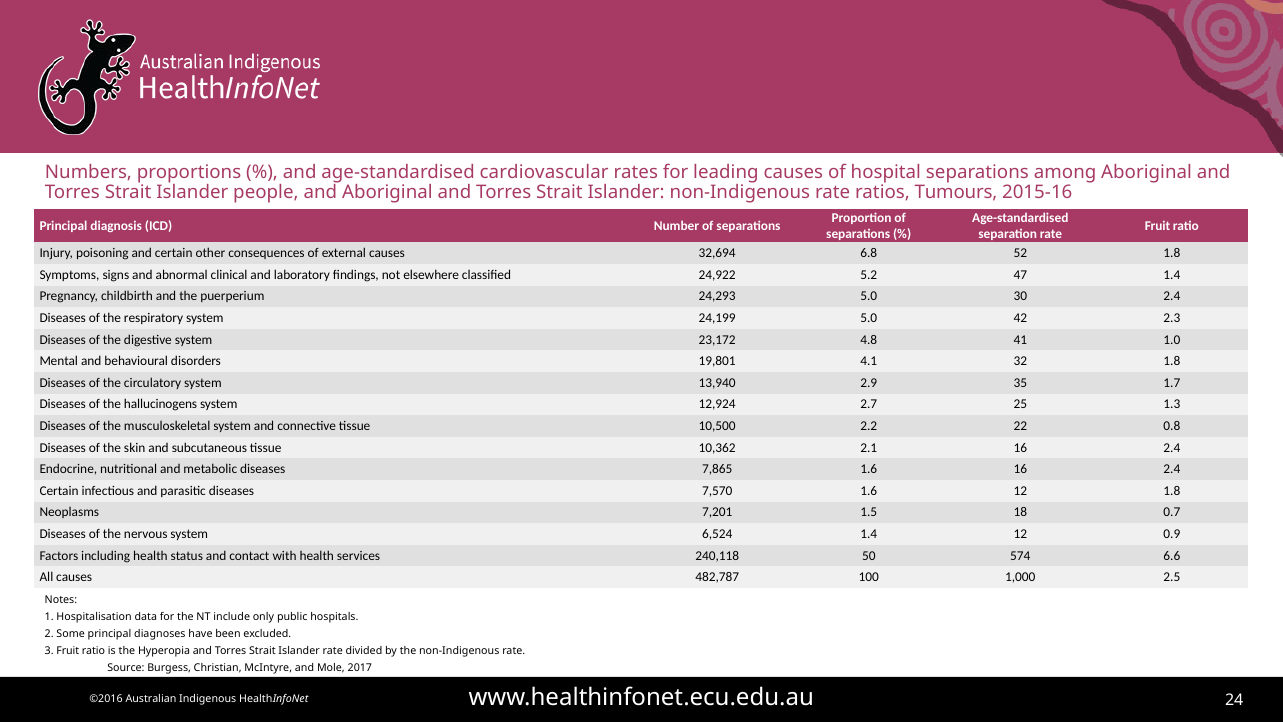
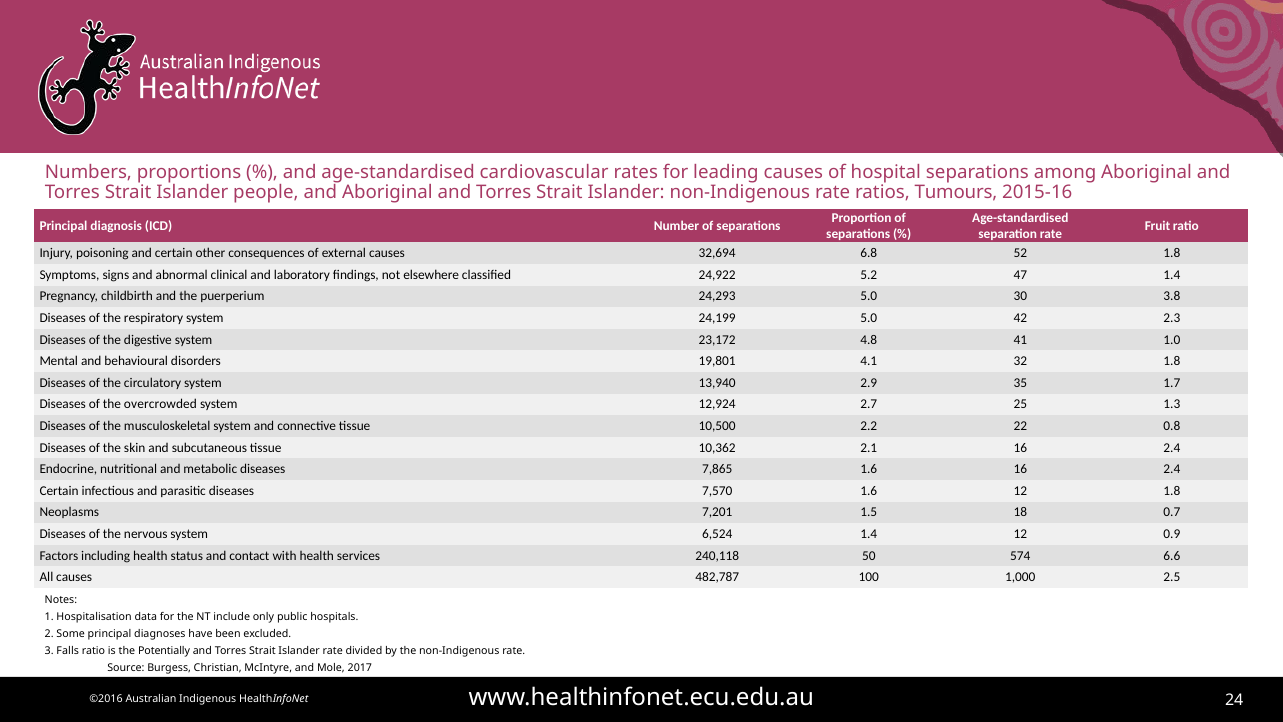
30 2.4: 2.4 -> 3.8 (1172, 296)
hallucinogens: hallucinogens -> overcrowded (160, 404)
3 Fruit: Fruit -> Falls (68, 651)
Hyperopia: Hyperopia -> Potentially (164, 651)
